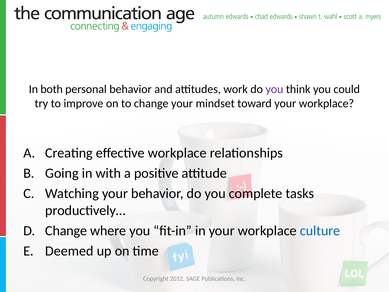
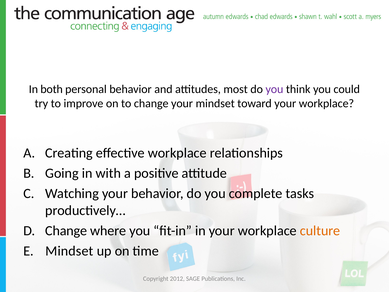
work: work -> most (236, 89)
culture colour: blue -> orange (320, 231)
Deemed: Deemed -> Mindset (69, 251)
